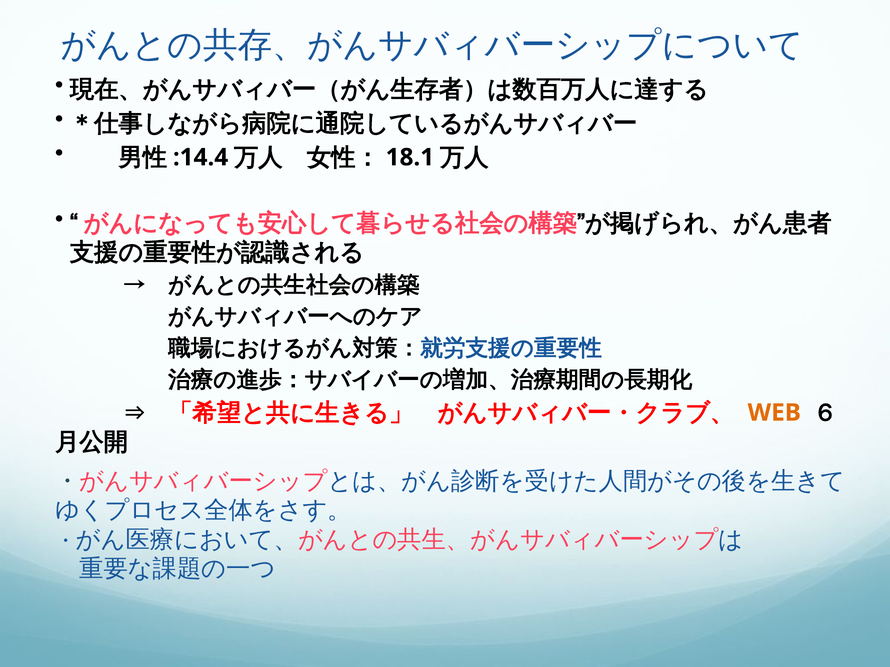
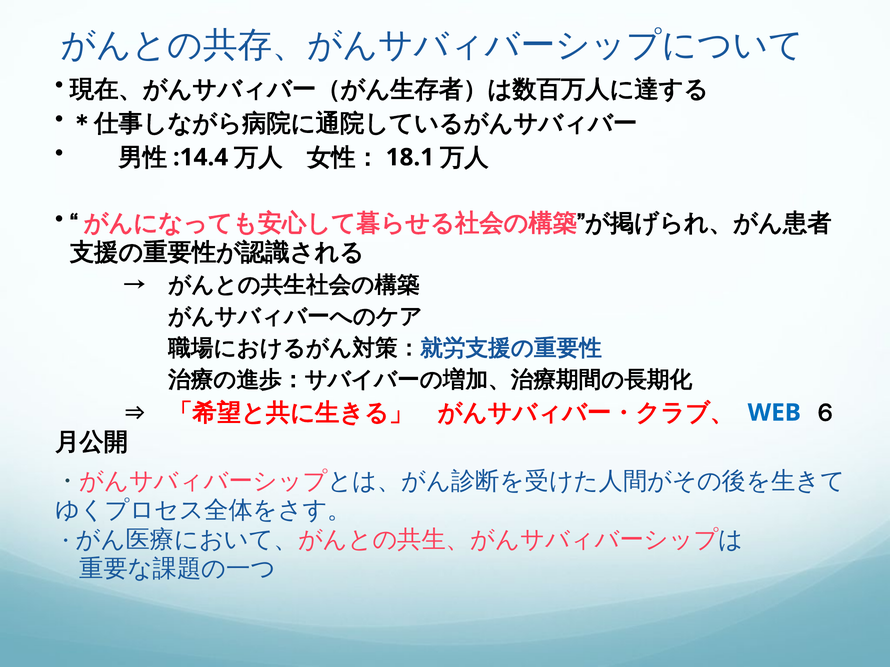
WEB colour: orange -> blue (774, 413)
